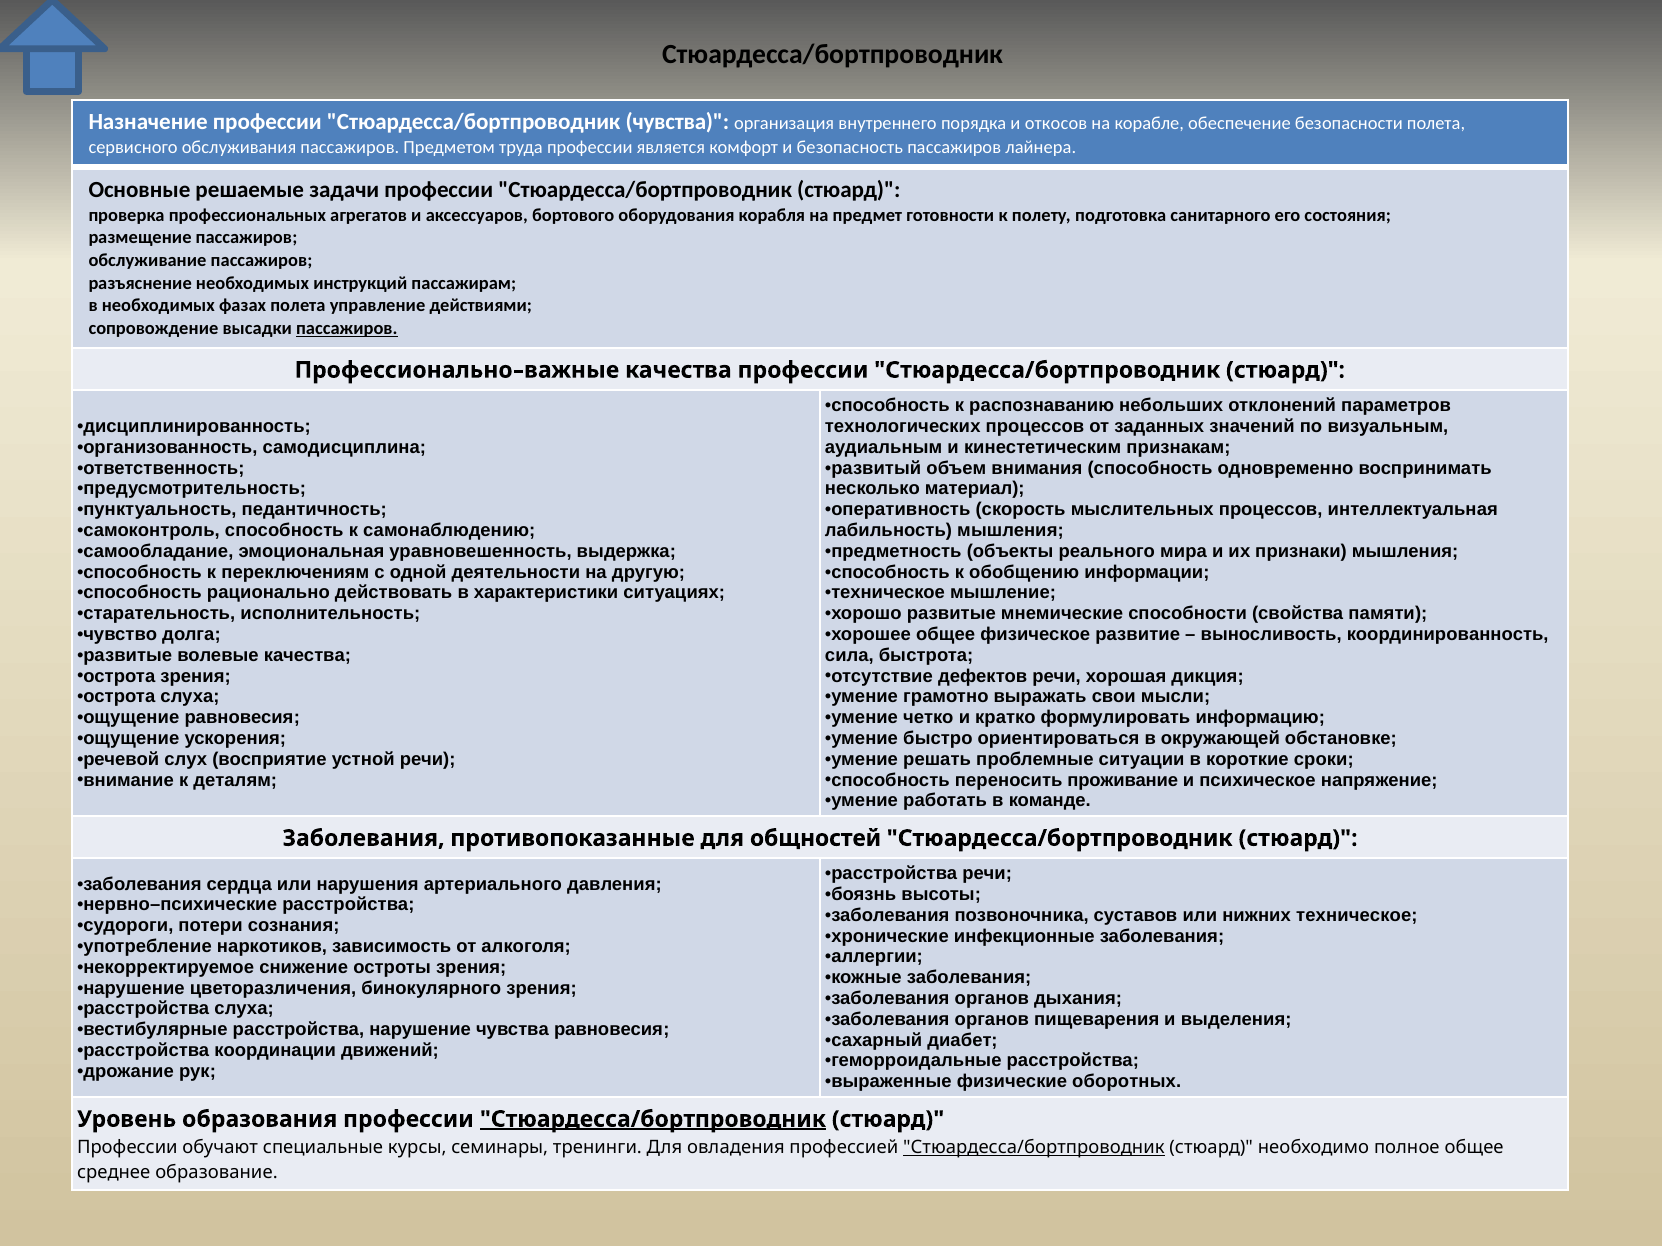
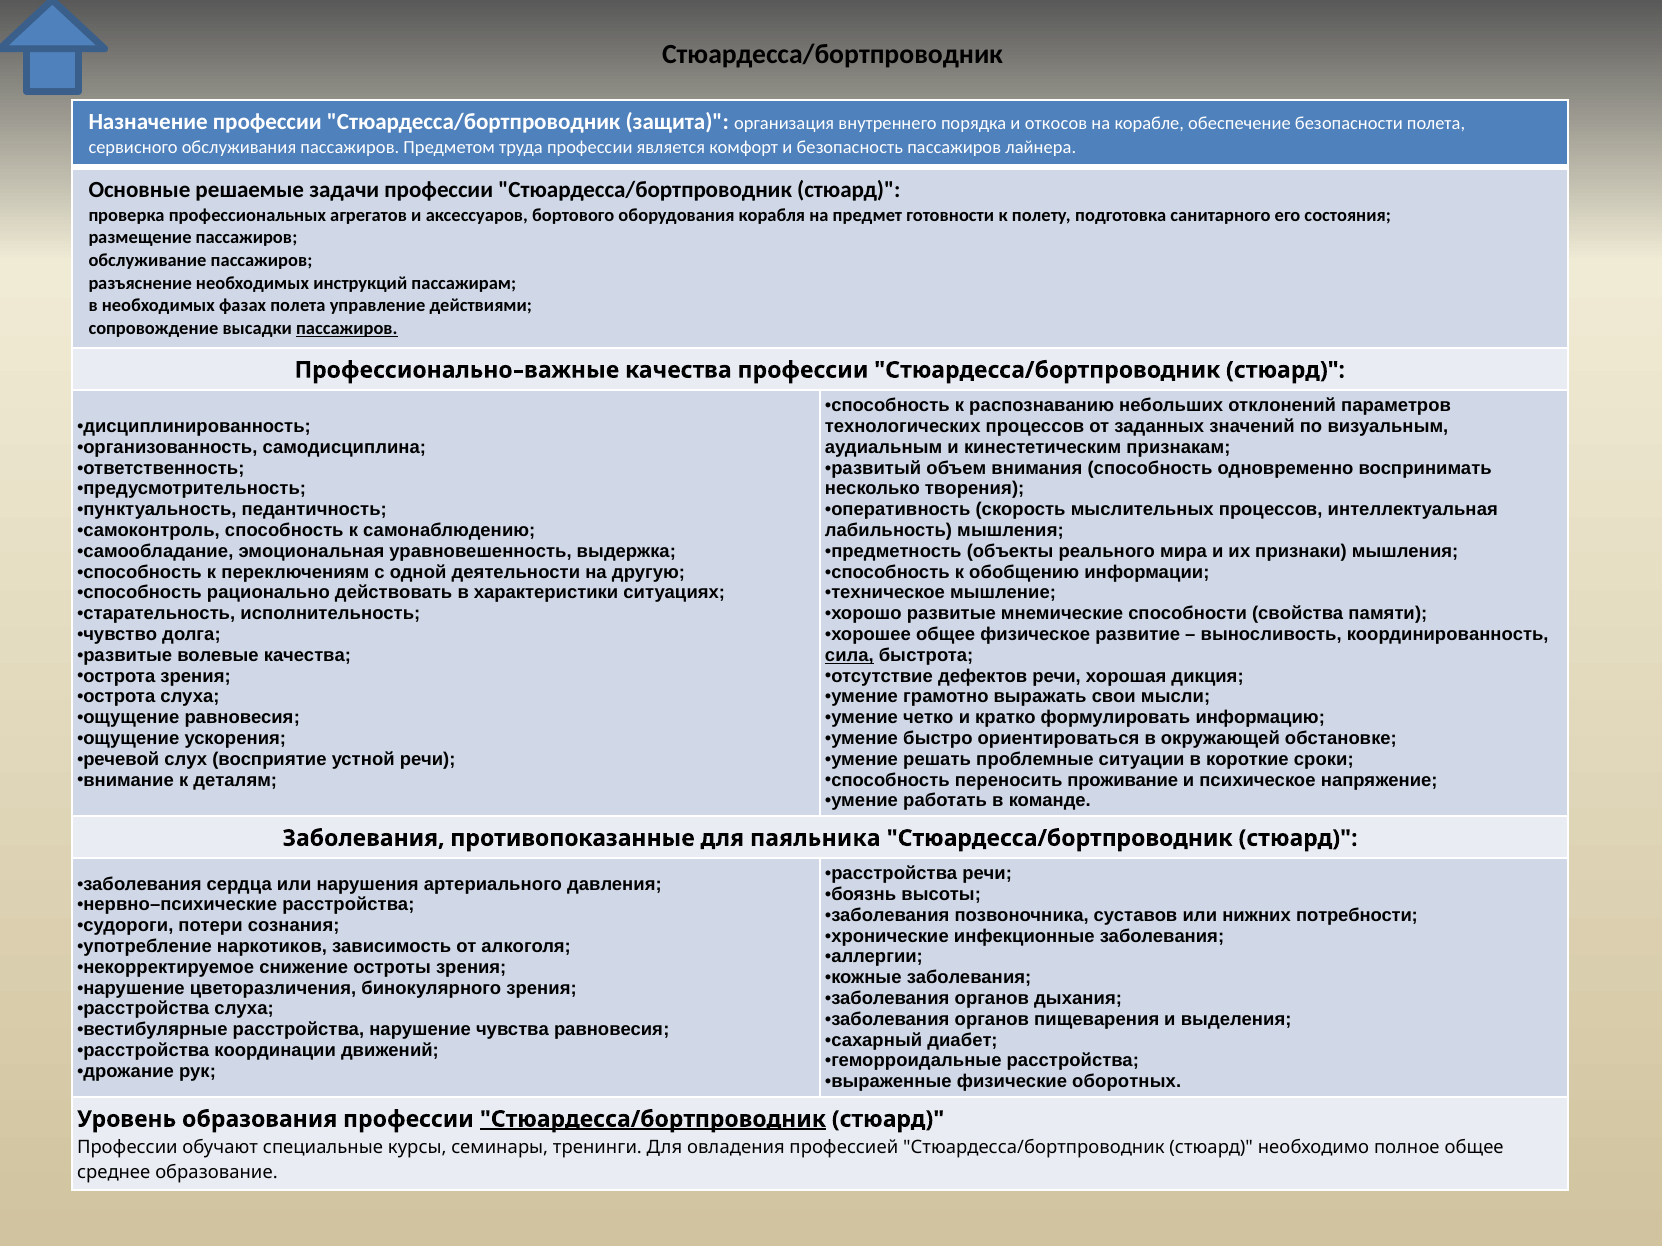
Стюардесса/бортпроводник чувства: чувства -> защита (677, 122)
материал: материал -> творения (975, 489)
сила underline: none -> present (849, 655)
общностей: общностей -> паяльника (815, 839)
нижних техническое: техническое -> потребности (1357, 916)
Стюардесса/бортпроводник underline: present -> none (1034, 1148)
